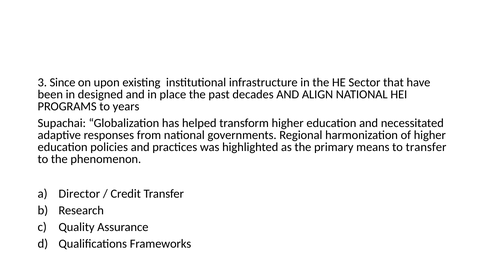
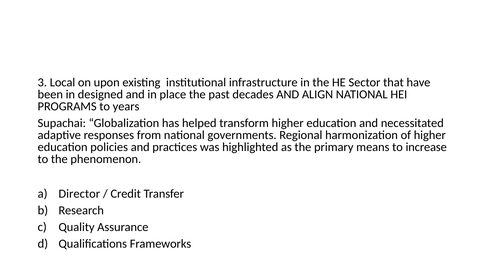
Since: Since -> Local (63, 83)
to transfer: transfer -> increase (426, 147)
